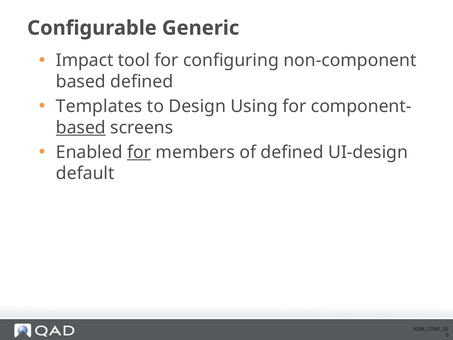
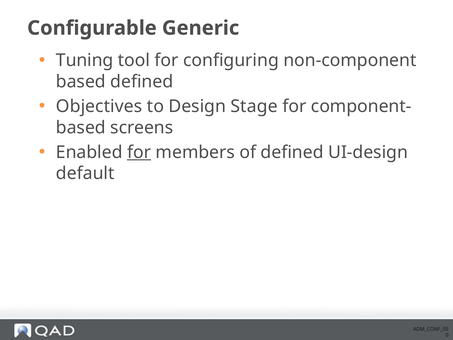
Impact: Impact -> Tuning (85, 60)
Templates: Templates -> Objectives (99, 106)
Using: Using -> Stage (254, 106)
based underline: present -> none (81, 127)
